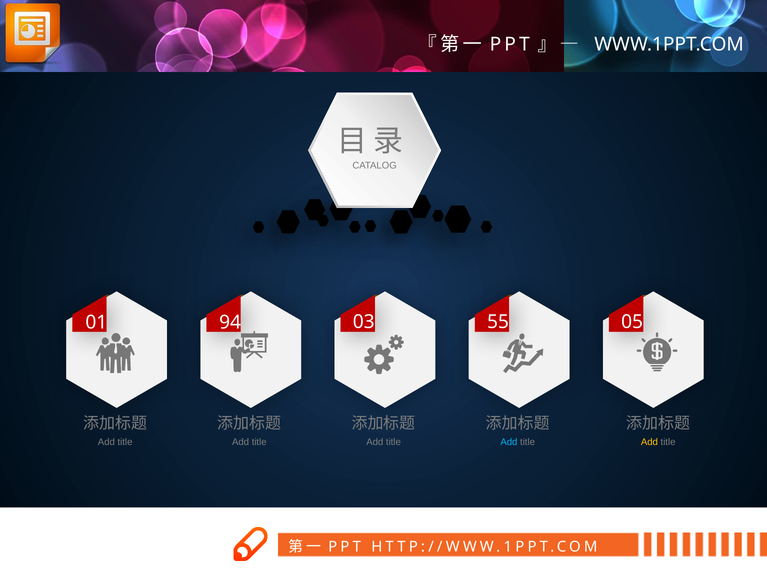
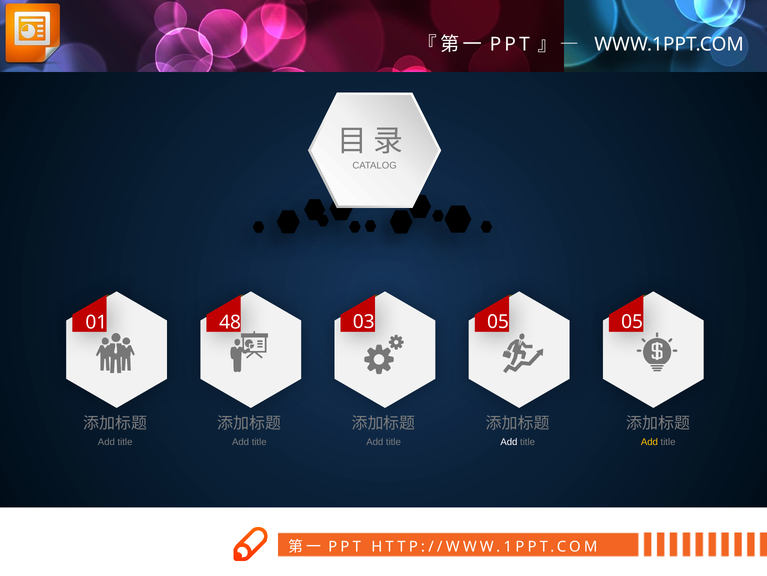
94: 94 -> 48 (230, 322)
03 55: 55 -> 05 (498, 322)
Add colour: light blue -> white (509, 441)
